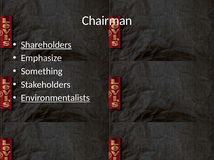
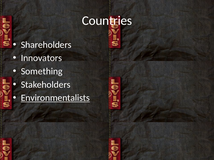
Chairman: Chairman -> Countries (107, 21)
Shareholders underline: present -> none (46, 45)
Emphasize: Emphasize -> Innovators (41, 58)
